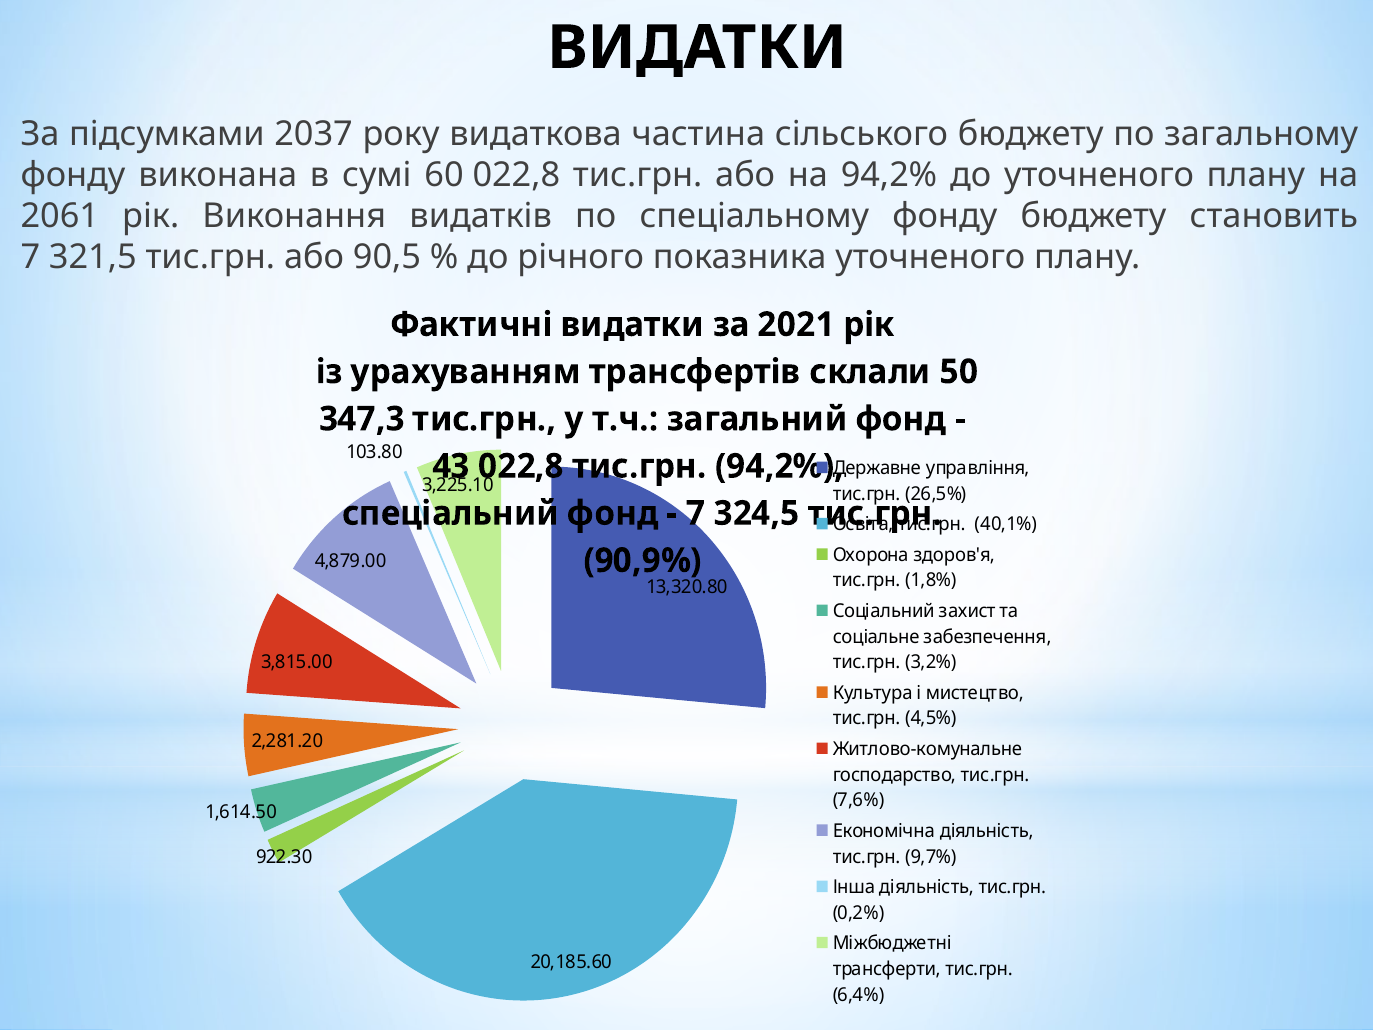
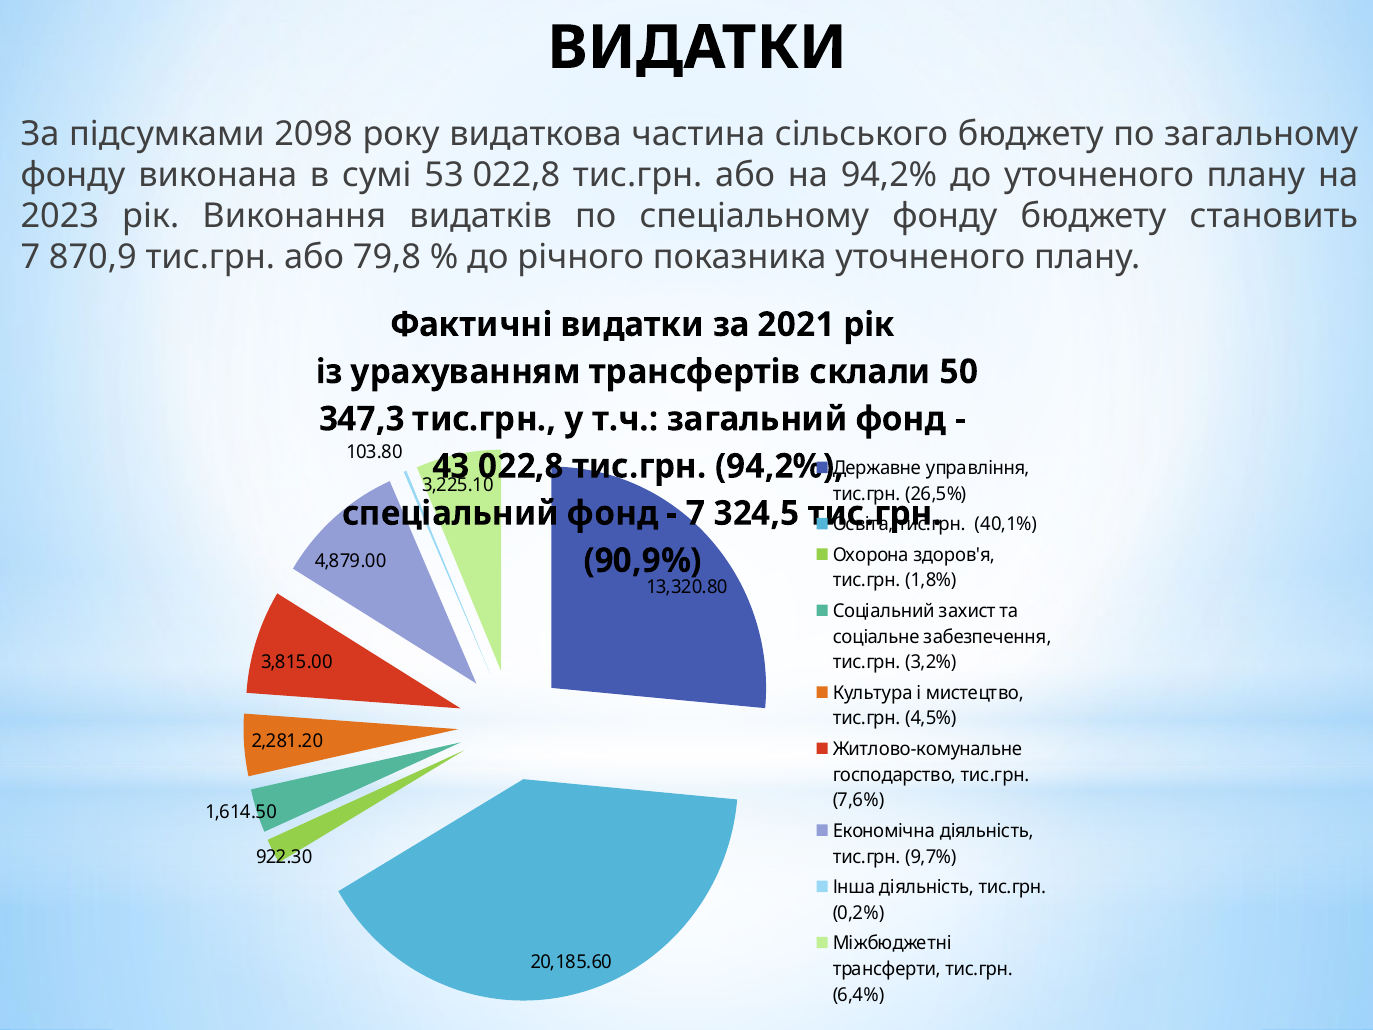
2037: 2037 -> 2098 (314, 134)
60: 60 -> 53 (444, 175)
2061: 2061 -> 2023 (60, 216)
321,5: 321,5 -> 870,9 (93, 257)
90,5: 90,5 -> 79,8 (387, 257)
